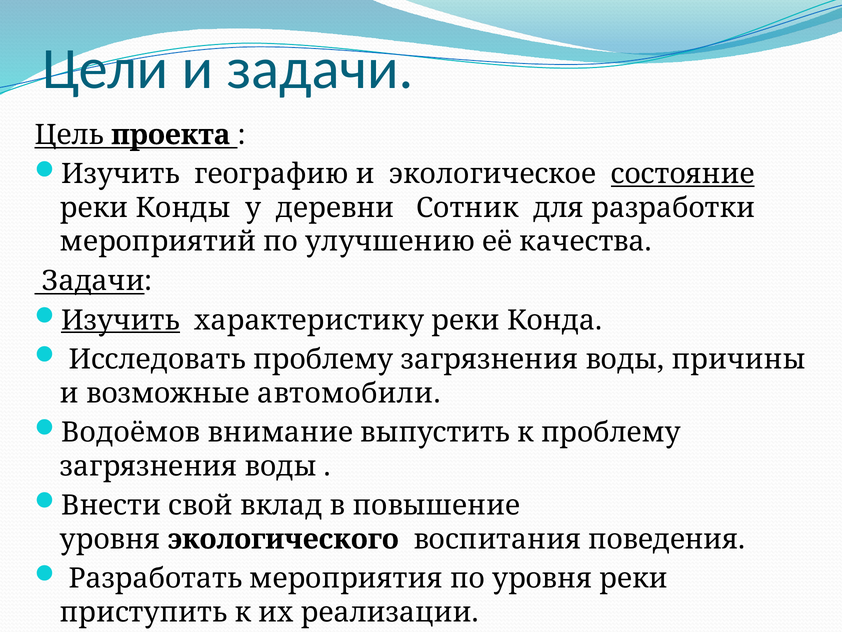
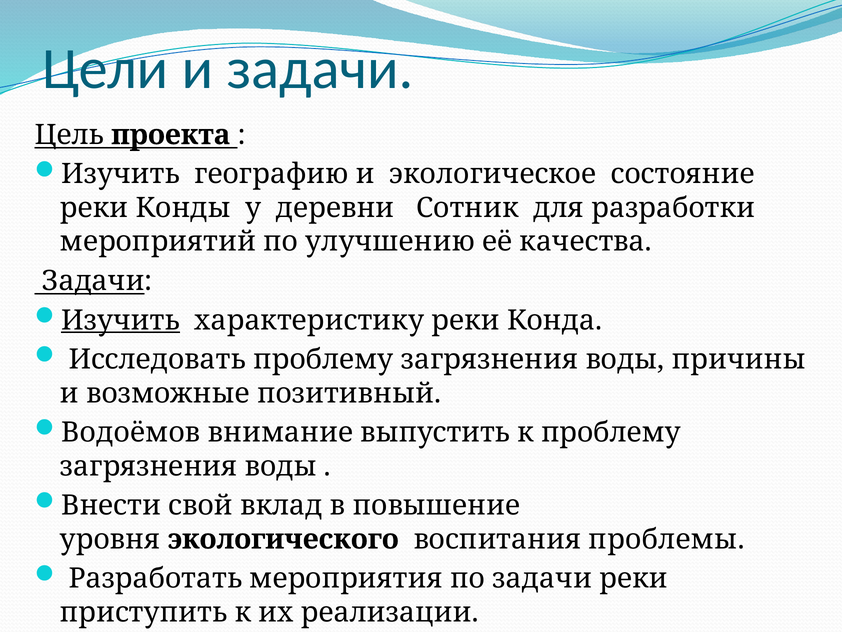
состояние underline: present -> none (683, 174)
автомобили: автомобили -> позитивный (349, 393)
поведения: поведения -> проблемы (666, 539)
по уровня: уровня -> задачи (542, 578)
